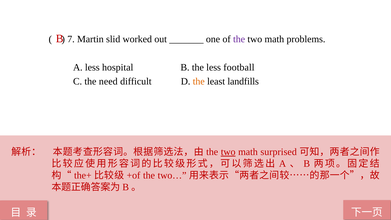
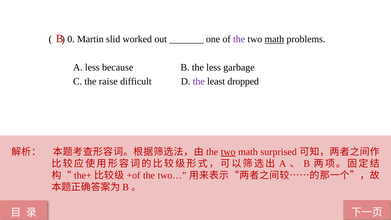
7: 7 -> 0 (71, 39)
math underline: none -> present (274, 39)
hospital: hospital -> because (118, 67)
football: football -> garbage (239, 67)
need: need -> raise (108, 81)
the colour: orange -> purple (199, 81)
landfills: landfills -> dropped (243, 81)
